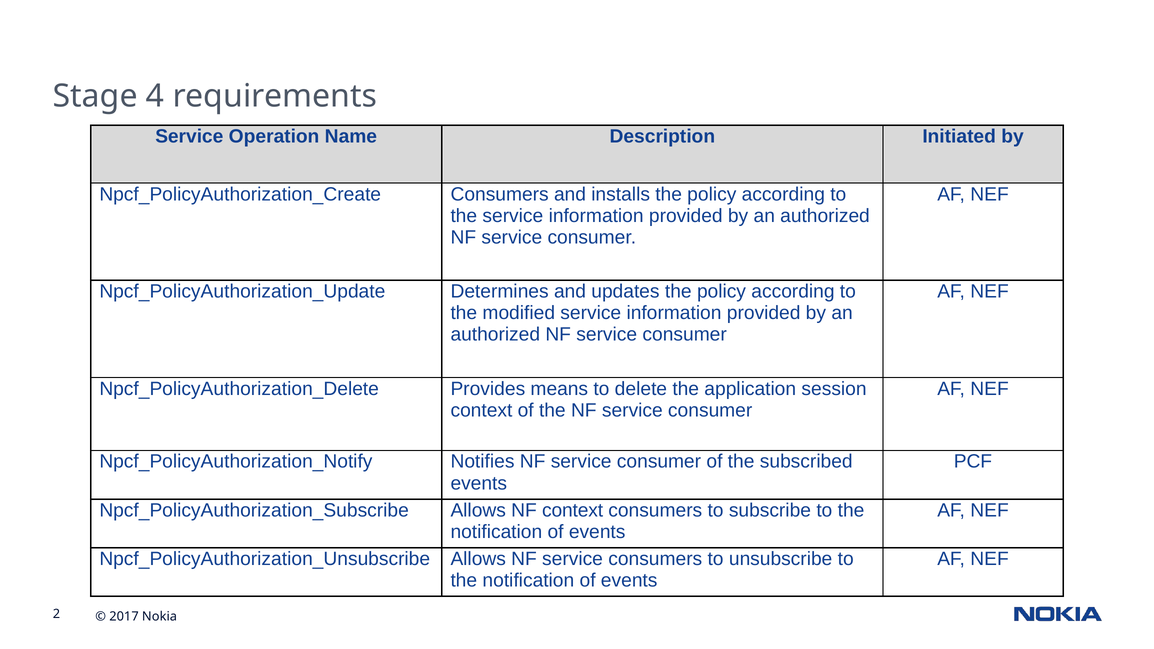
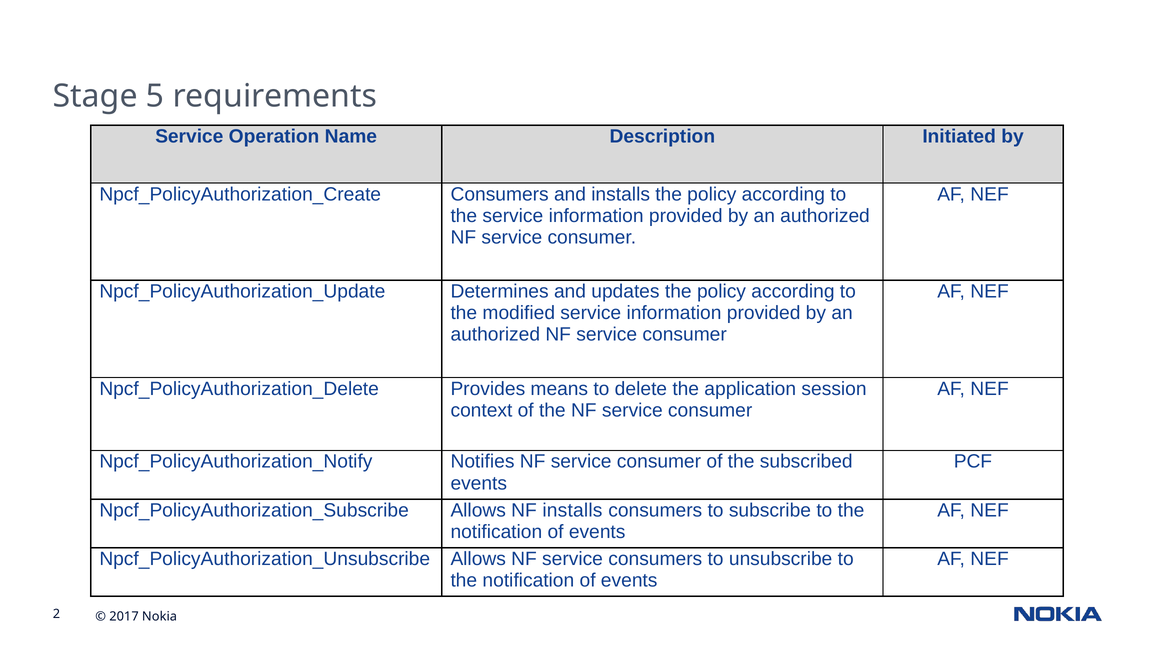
4: 4 -> 5 (155, 96)
NF context: context -> installs (572, 510)
